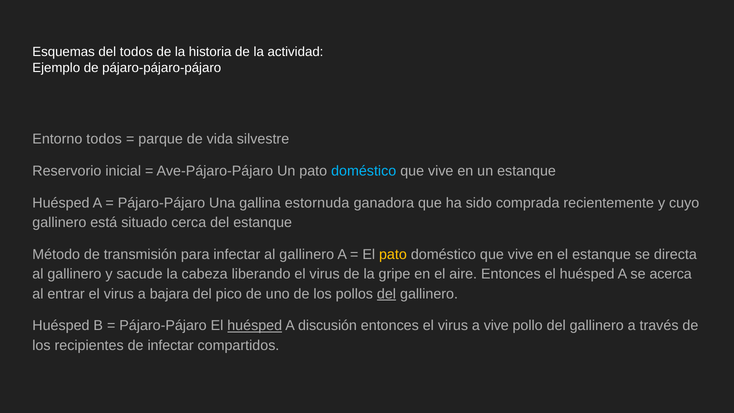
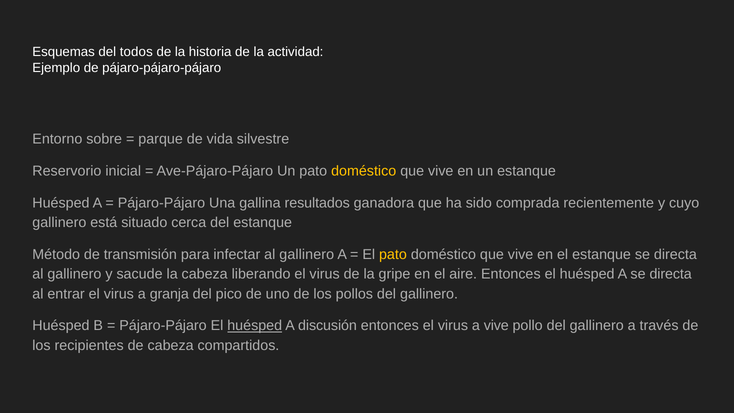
Entorno todos: todos -> sobre (104, 139)
doméstico colour: light blue -> yellow (364, 171)
estornuda: estornuda -> resultados (317, 203)
A se acerca: acerca -> directa (671, 274)
bajara: bajara -> granja (169, 294)
del underline: present -> none (387, 294)
de infectar: infectar -> cabeza (171, 345)
